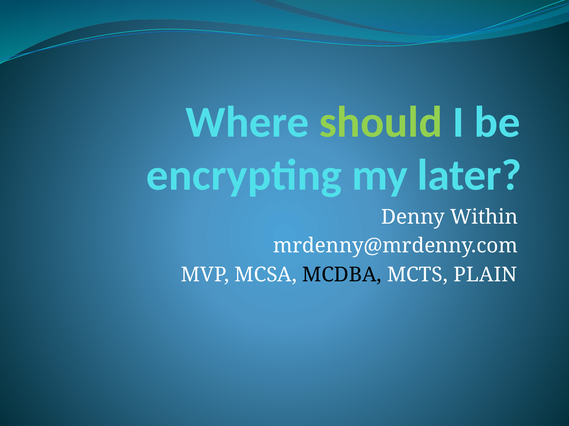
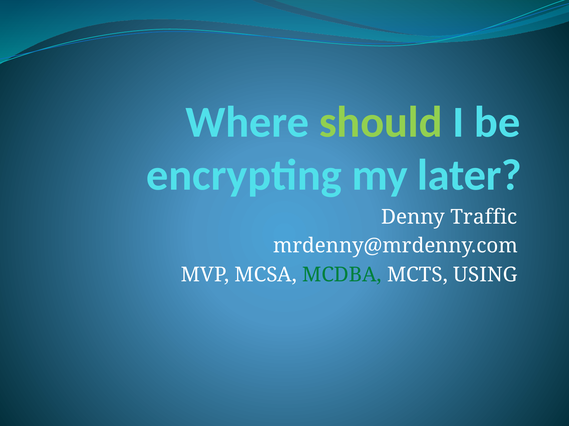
Within: Within -> Traffic (484, 218)
MCDBA colour: black -> green (342, 275)
PLAIN: PLAIN -> USING (485, 275)
